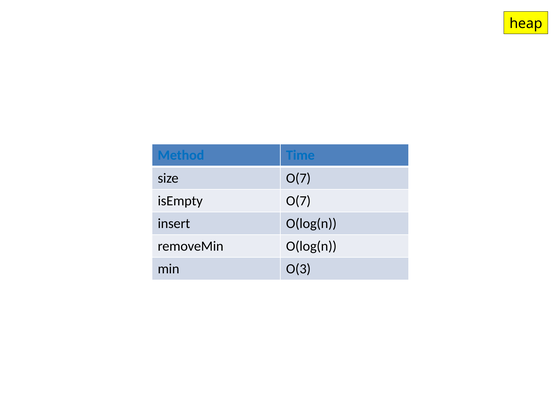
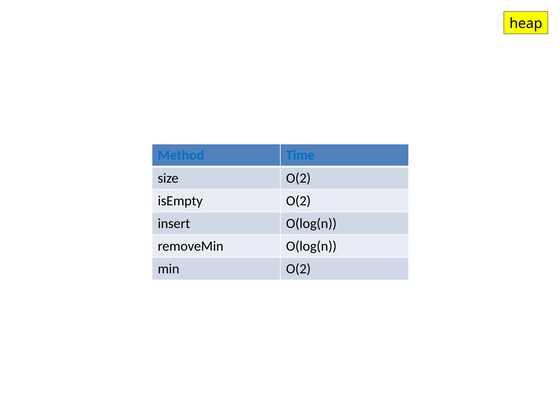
size O(7: O(7 -> O(2 (298, 178)
isEmpty O(7: O(7 -> O(2 (298, 201)
min O(3: O(3 -> O(2 (298, 269)
